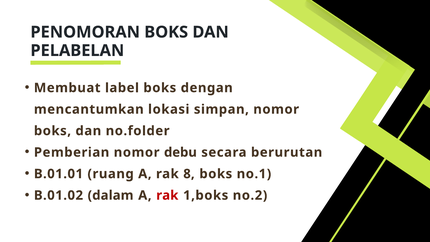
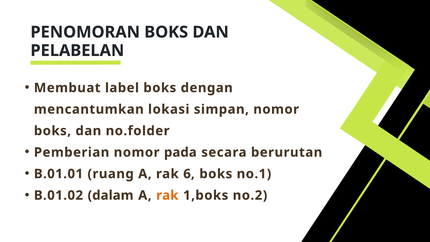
debu: debu -> pada (180, 152)
8: 8 -> 6 (189, 174)
rak colour: red -> orange (167, 195)
